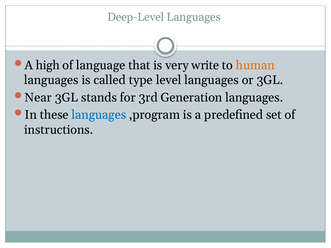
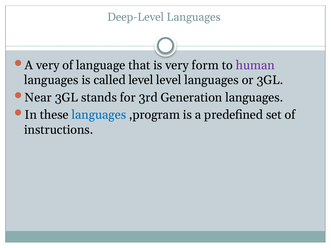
A high: high -> very (48, 65)
write: write -> form (205, 65)
human colour: orange -> purple (255, 65)
called type: type -> level (141, 80)
